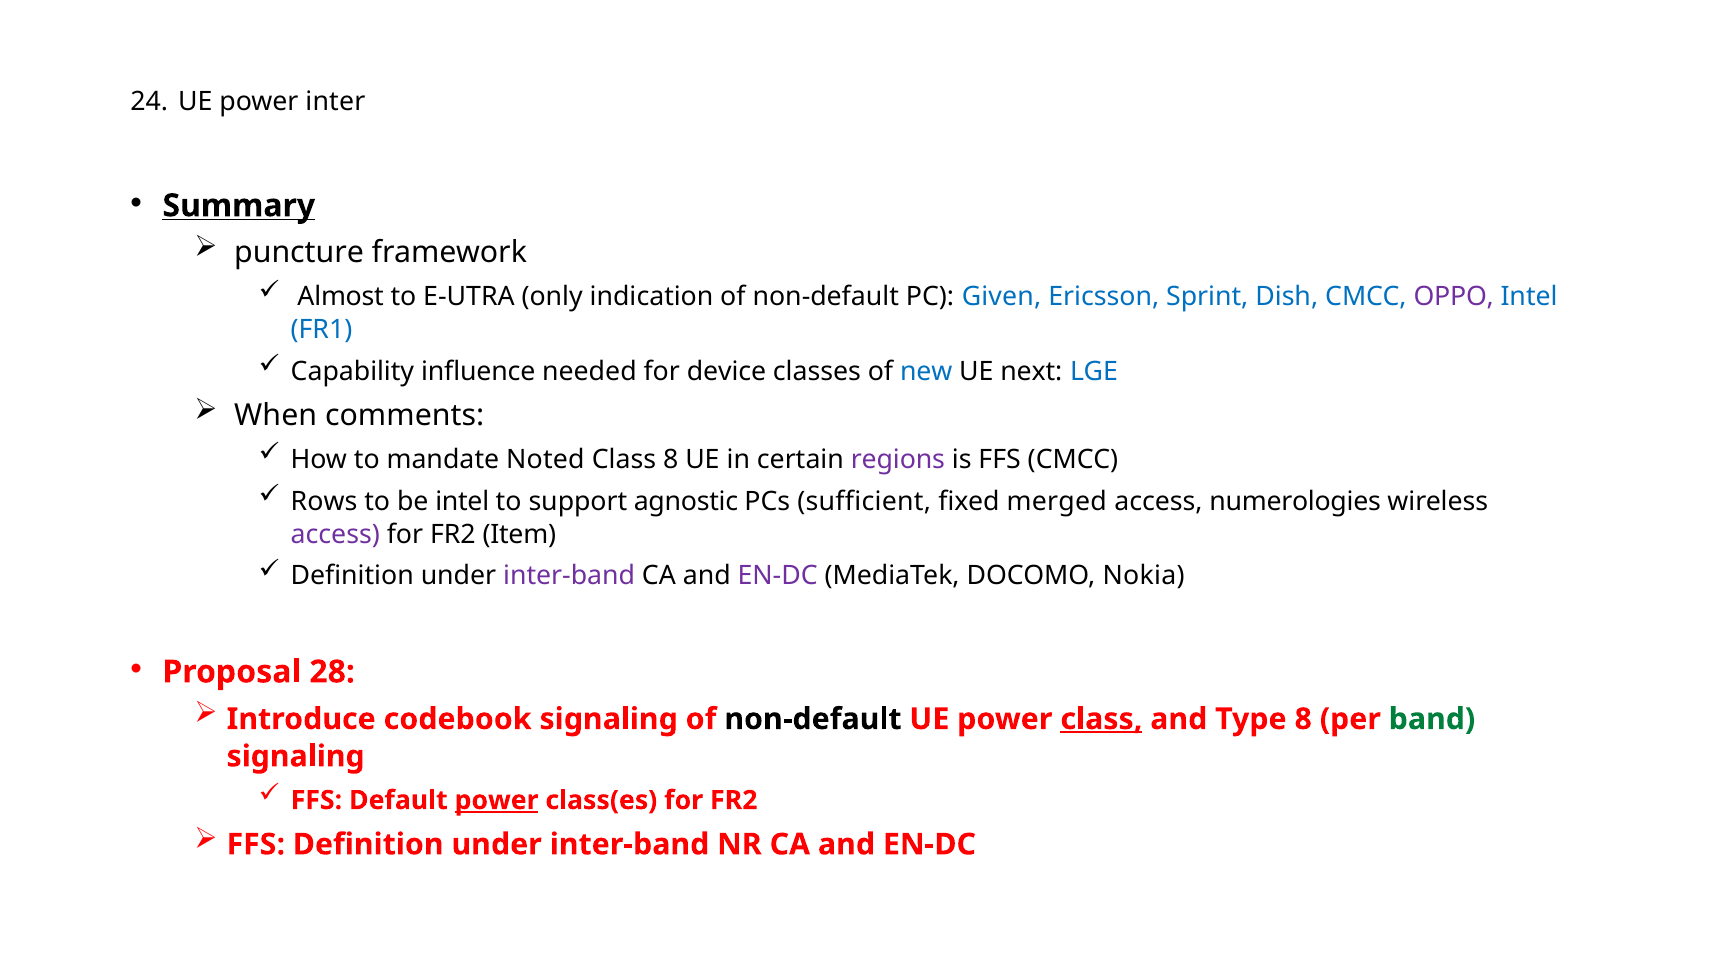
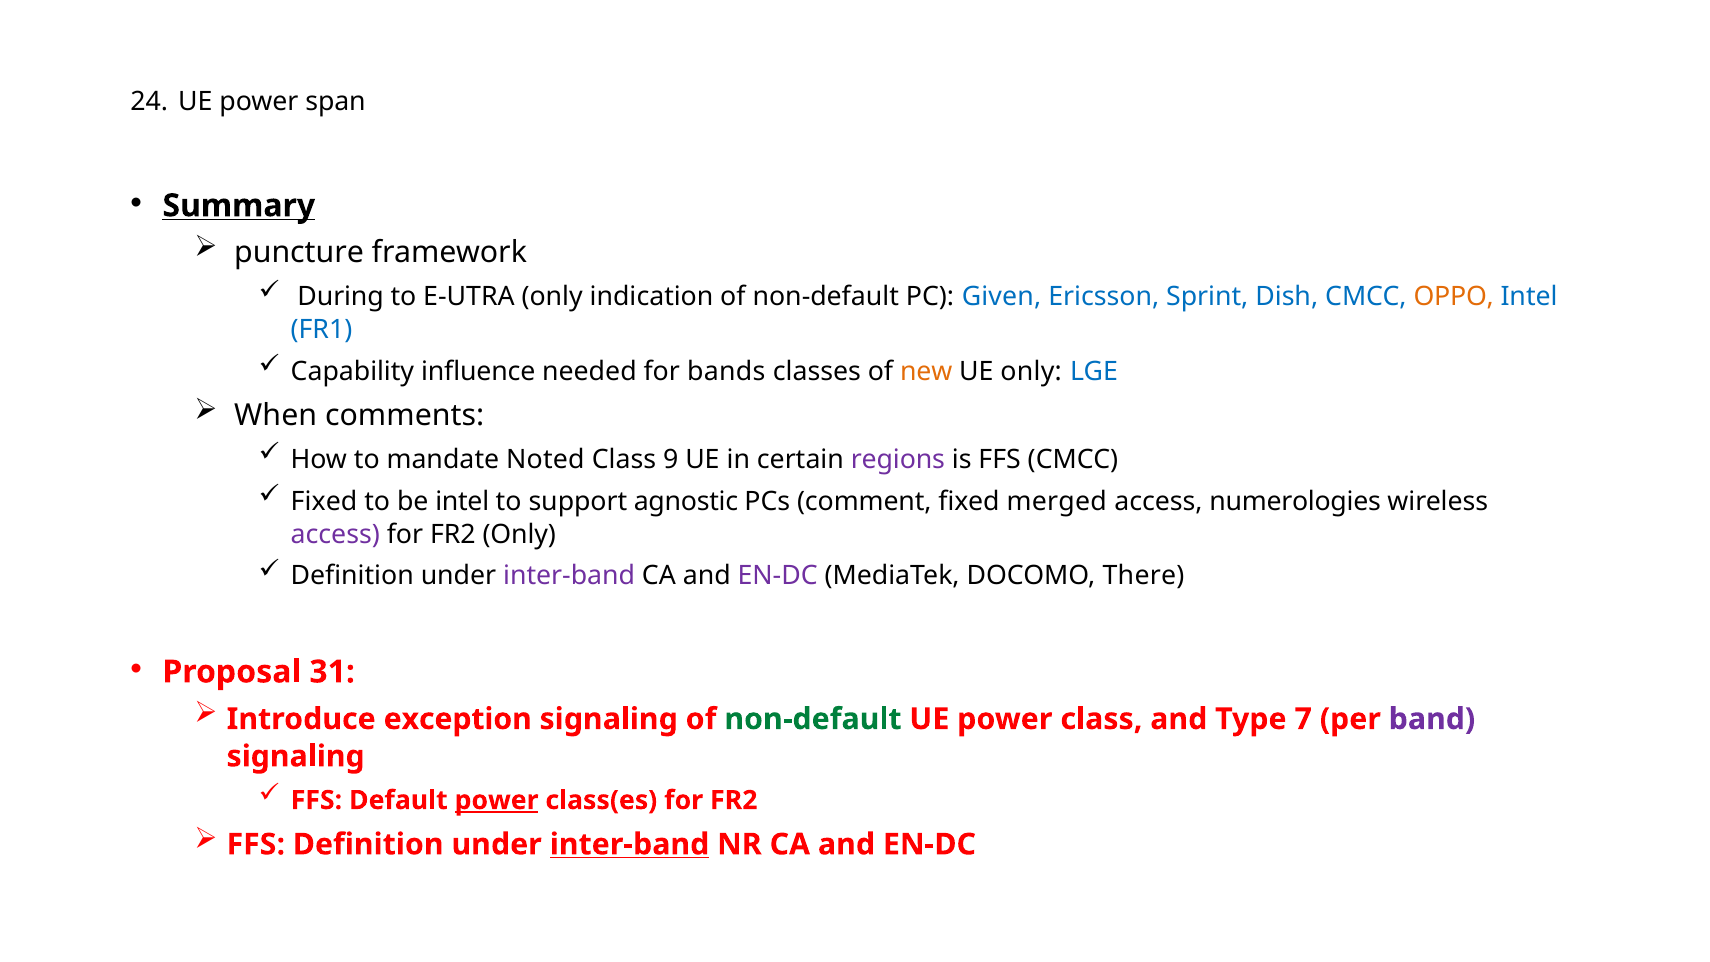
inter: inter -> span (336, 102)
Almost: Almost -> During (341, 297)
OPPO colour: purple -> orange (1454, 297)
device: device -> bands (726, 371)
new colour: blue -> orange (926, 371)
UE next: next -> only (1031, 371)
Class 8: 8 -> 9 (671, 459)
Rows: Rows -> Fixed (324, 501)
sufficient: sufficient -> comment (864, 501)
FR2 Item: Item -> Only (519, 534)
Nokia: Nokia -> There (1144, 576)
28: 28 -> 31 (332, 672)
codebook: codebook -> exception (458, 719)
non-default colour: black -> green (813, 719)
class underline: present -> none (1101, 719)
Type 8: 8 -> 7 (1303, 719)
band colour: green -> purple (1432, 719)
inter-band underline: none -> present (630, 844)
